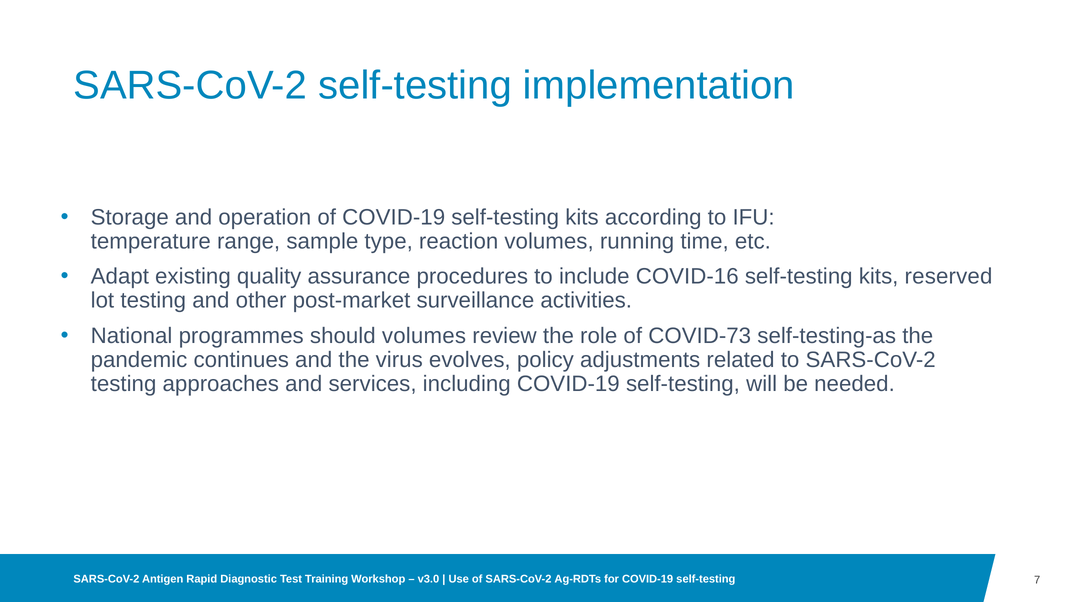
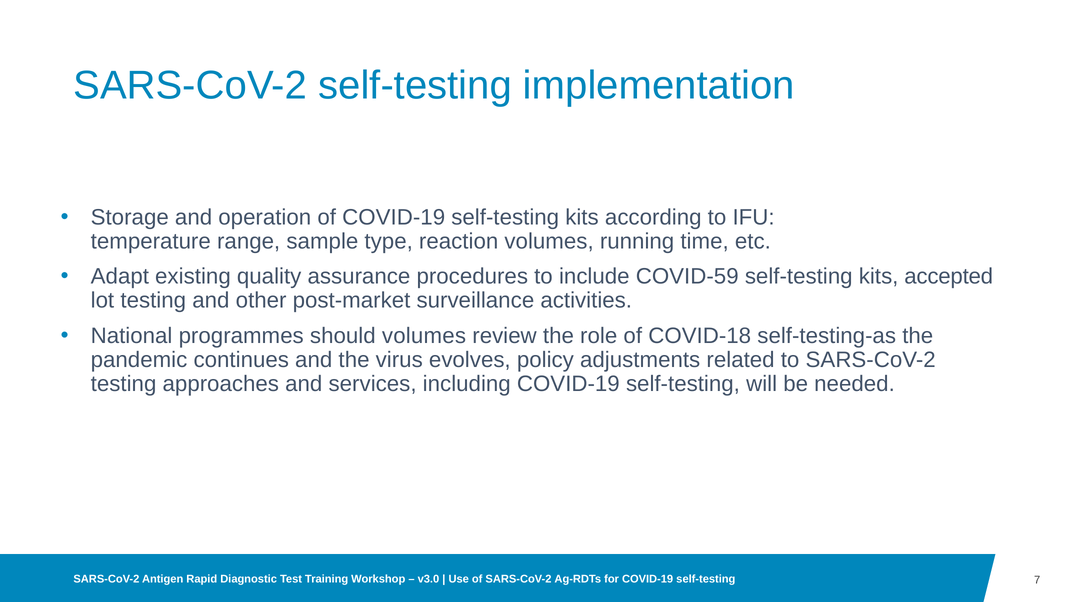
COVID-16: COVID-16 -> COVID-59 (687, 276)
reserved: reserved -> accepted (949, 276)
COVID-73: COVID-73 -> COVID-18 (700, 335)
